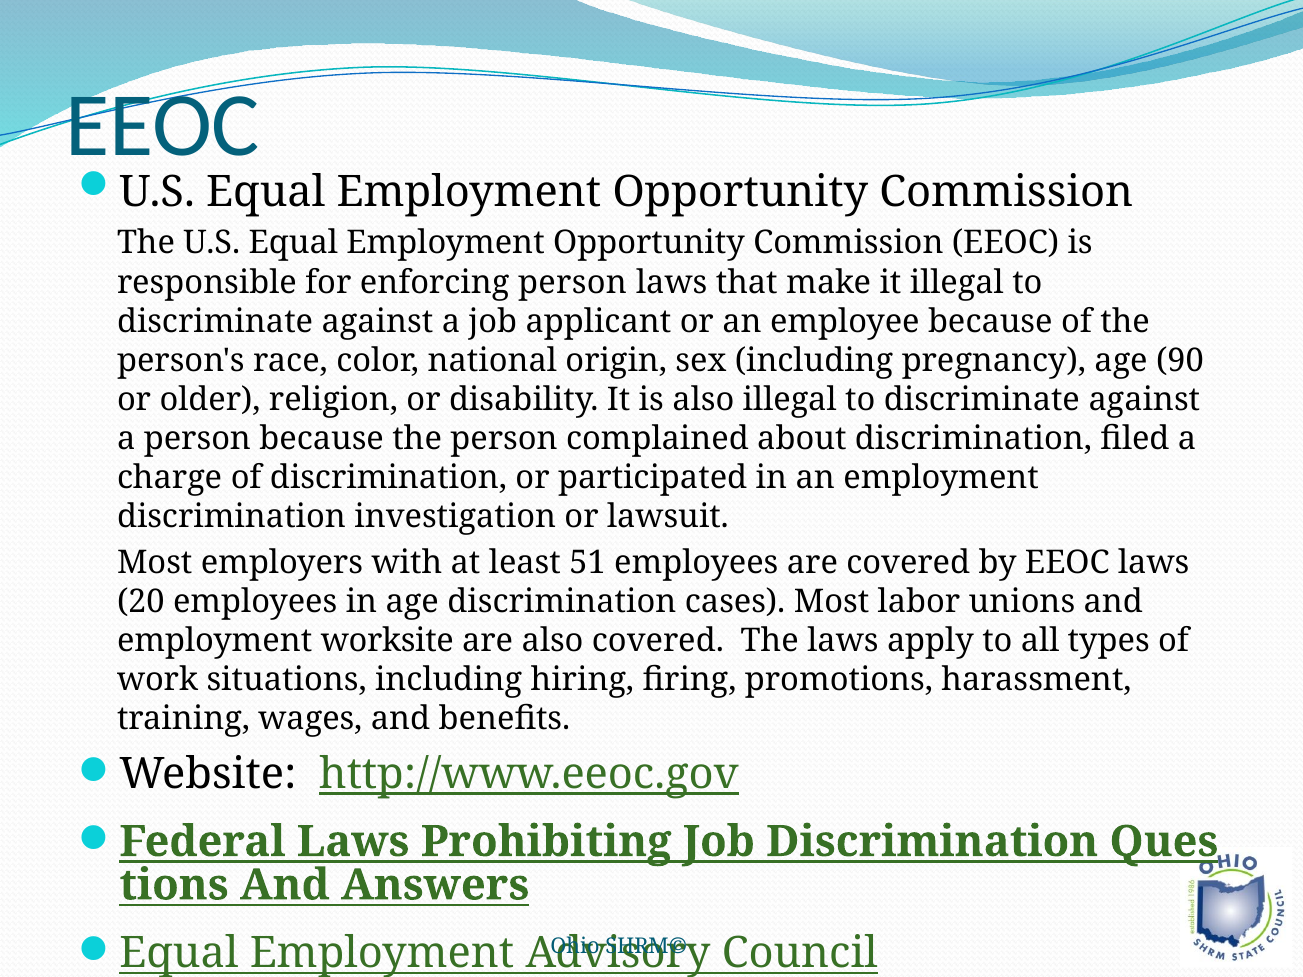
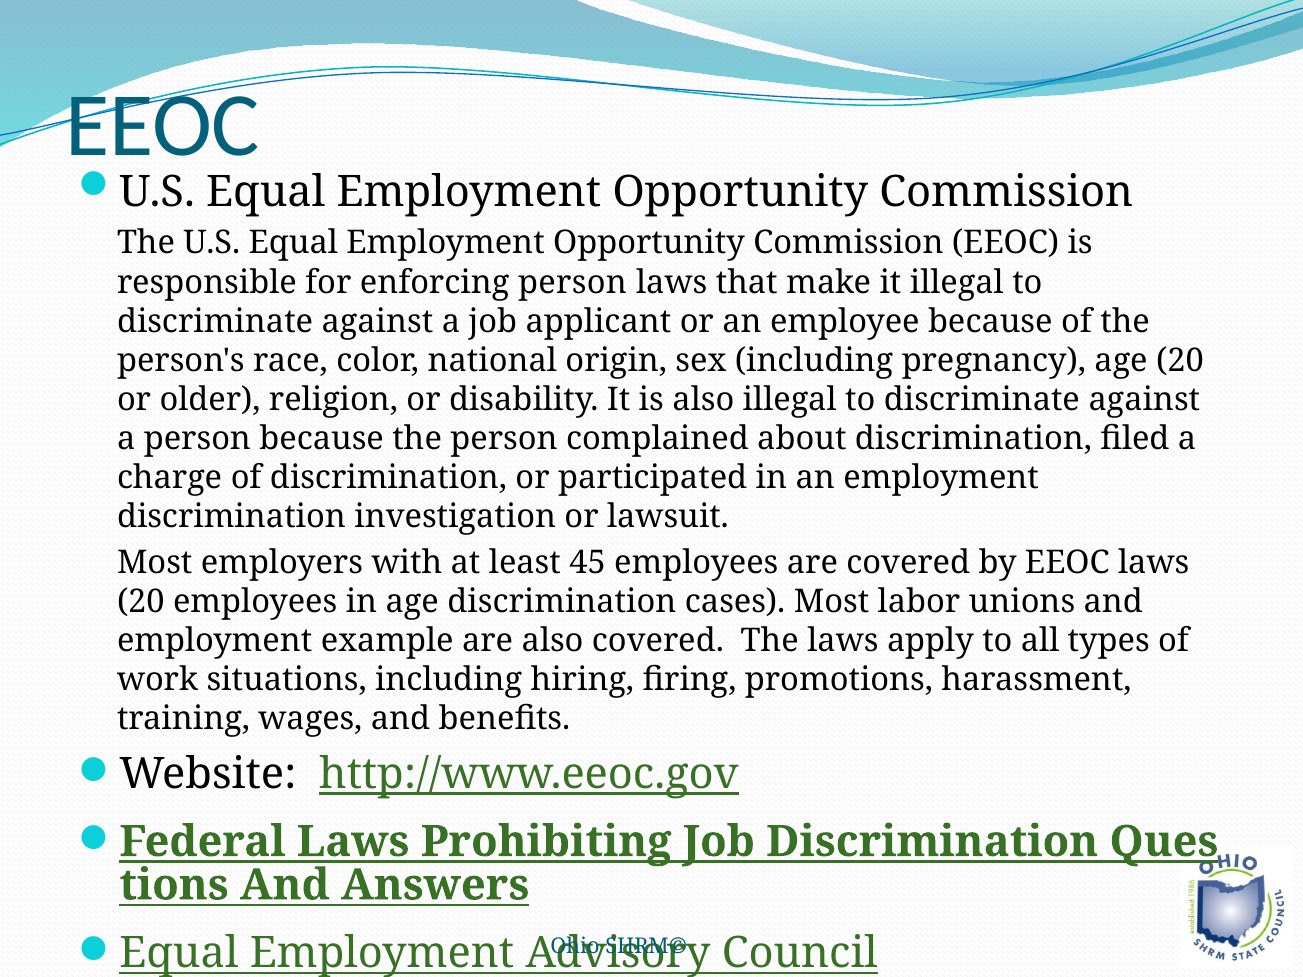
age 90: 90 -> 20 (1180, 361)
51: 51 -> 45 (588, 563)
worksite: worksite -> example (387, 641)
